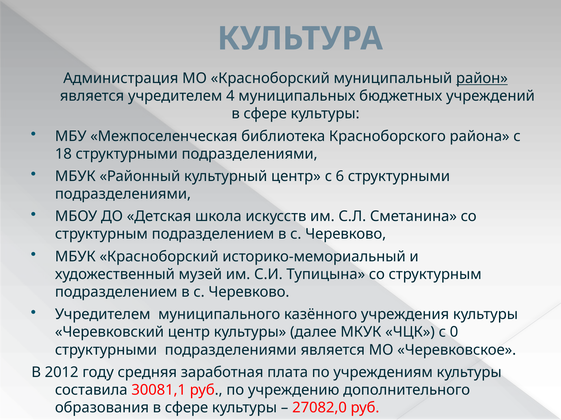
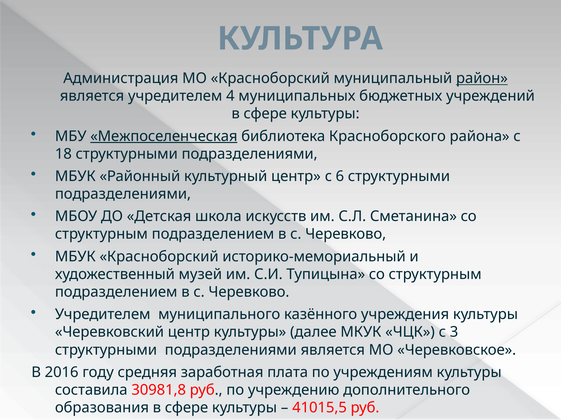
Межпоселенческая underline: none -> present (164, 136)
0: 0 -> 3 (454, 333)
2012: 2012 -> 2016 (62, 373)
30081,1: 30081,1 -> 30981,8 (159, 391)
27082,0: 27082,0 -> 41015,5 (320, 408)
